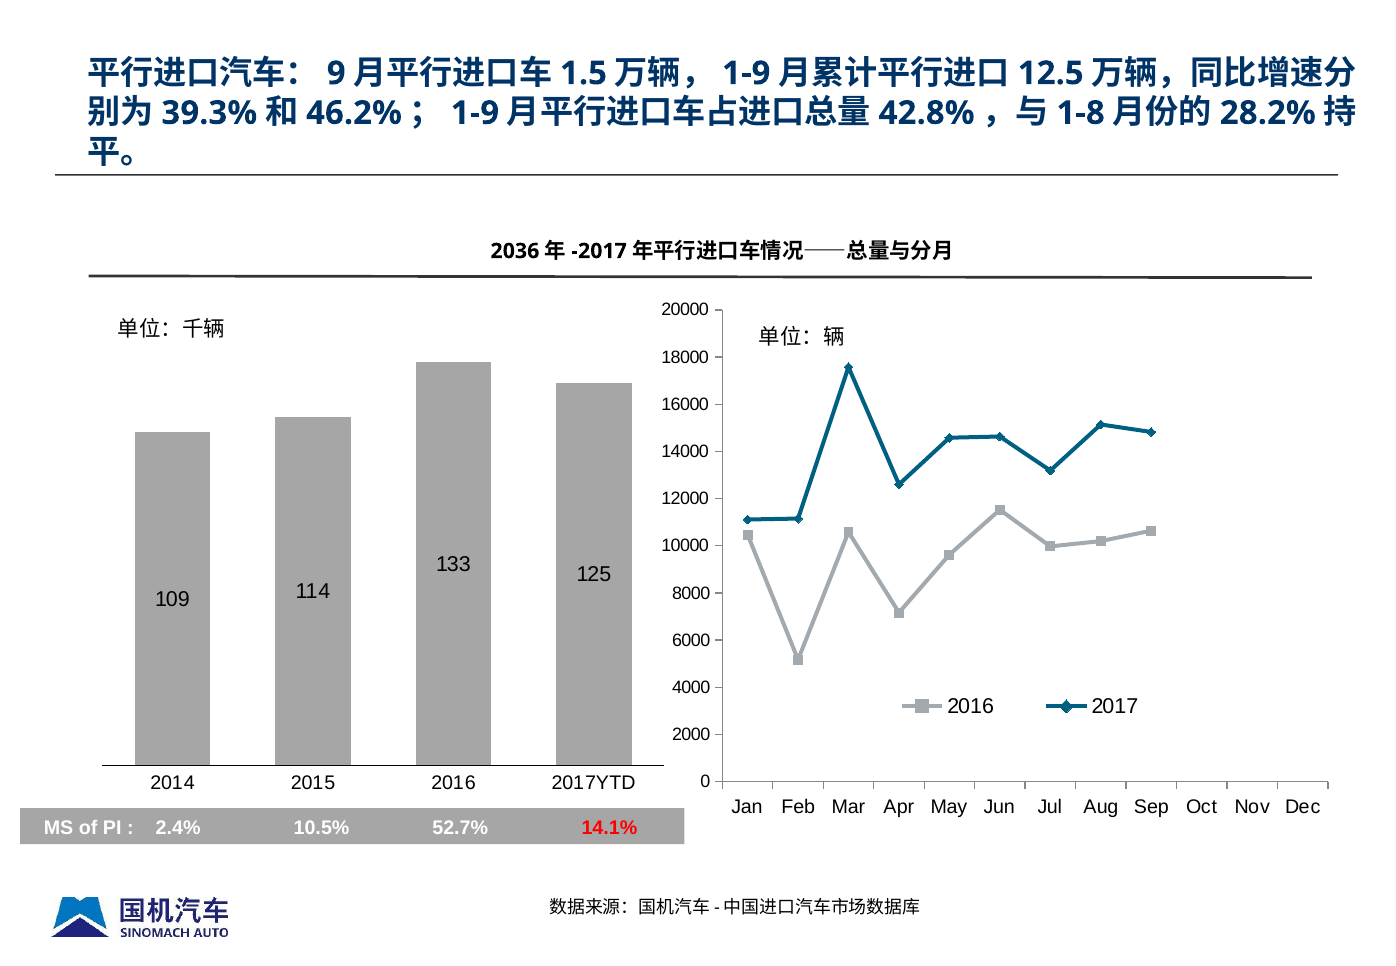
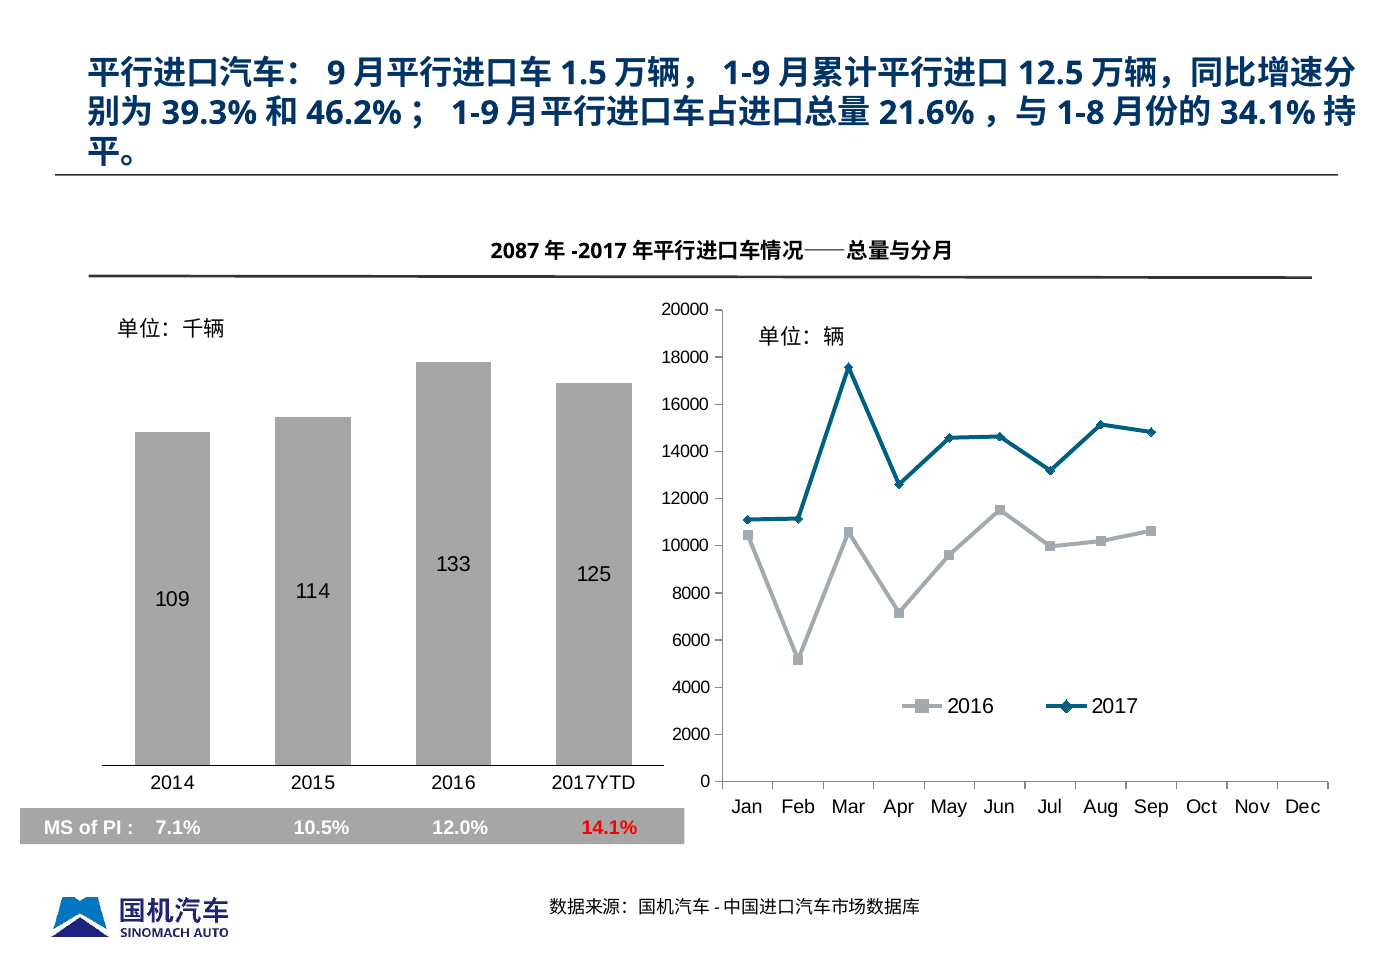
42.8%: 42.8% -> 21.6% (927, 113)
28.2%: 28.2% -> 34.1% (1268, 113)
2036: 2036 -> 2087 (515, 251)
2.4%: 2.4% -> 7.1% (178, 828)
52.7%: 52.7% -> 12.0% (460, 828)
